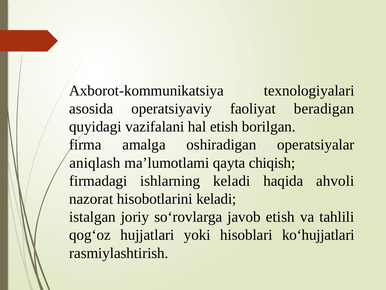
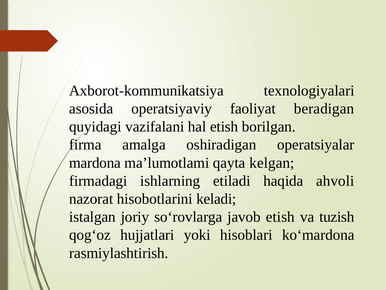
aniqlash: aniqlash -> mardona (95, 163)
chiqish: chiqish -> kelgan (272, 163)
ishlarning keladi: keladi -> etiladi (232, 181)
tahlili: tahlili -> tuzish (337, 217)
ko‘hujjatlari: ko‘hujjatlari -> ko‘mardona (318, 235)
